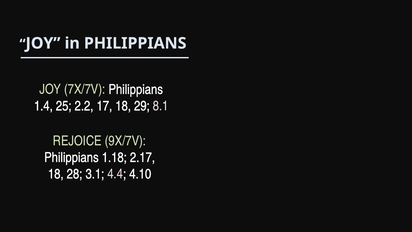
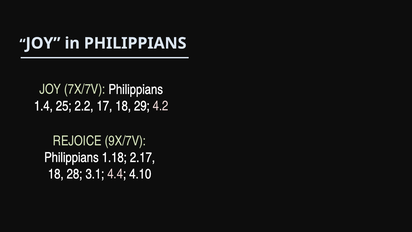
8.1: 8.1 -> 4.2 (161, 106)
